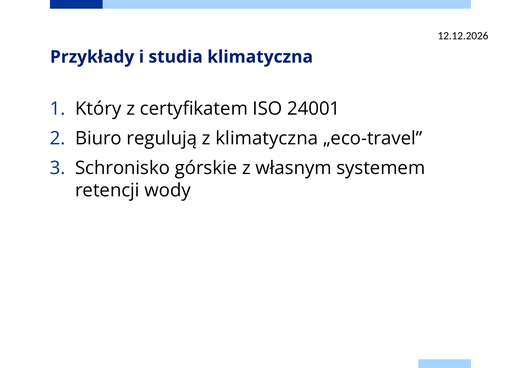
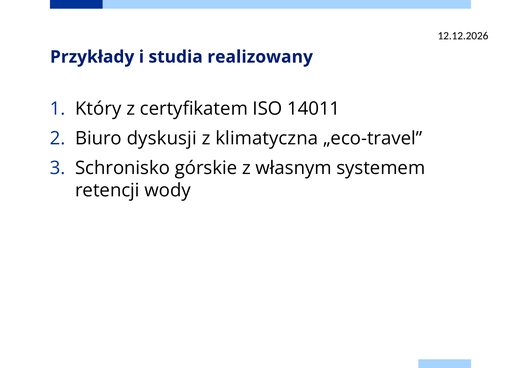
studia klimatyczna: klimatyczna -> realizowany (260, 57)
24001: 24001 -> 14011 (314, 109)
regulują: regulują -> dyskusji (162, 139)
